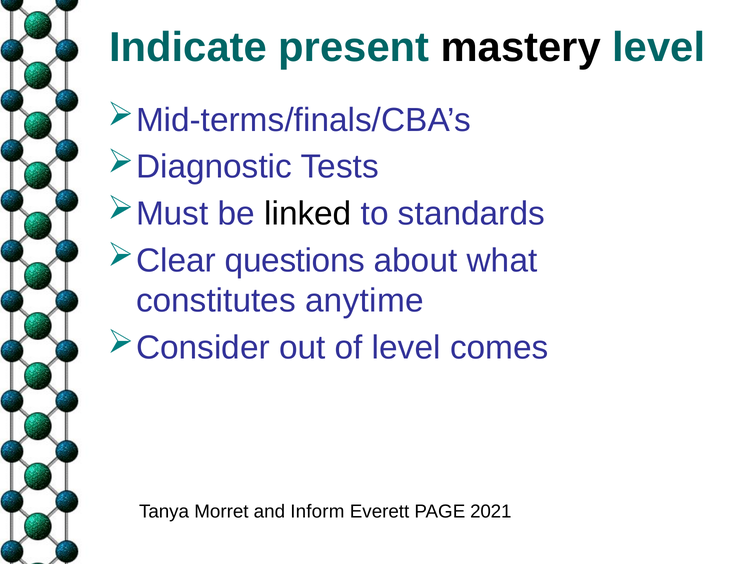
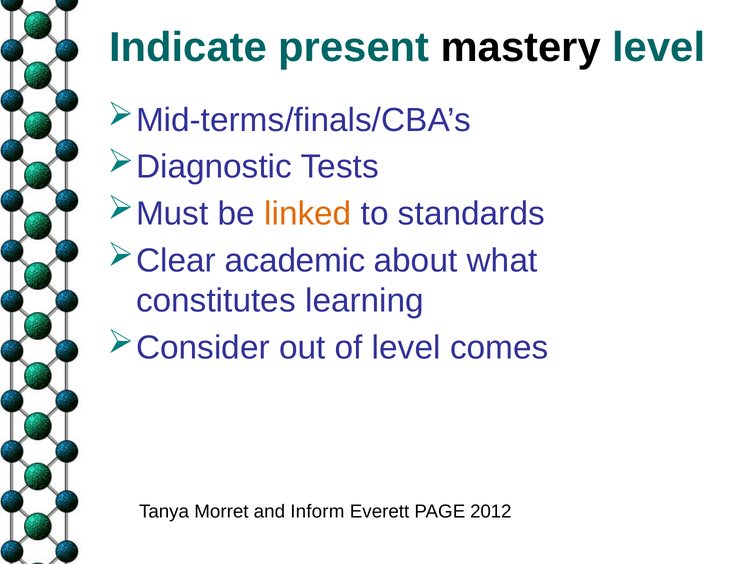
linked colour: black -> orange (308, 214)
questions: questions -> academic (295, 261)
anytime: anytime -> learning (365, 301)
2021: 2021 -> 2012 (491, 511)
